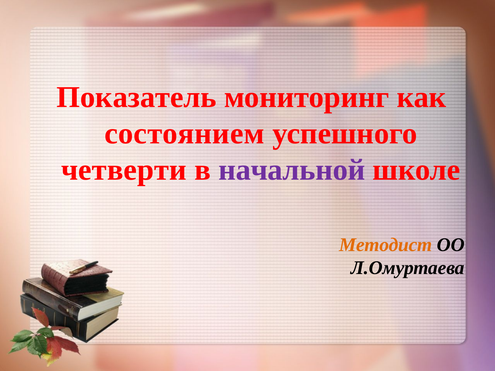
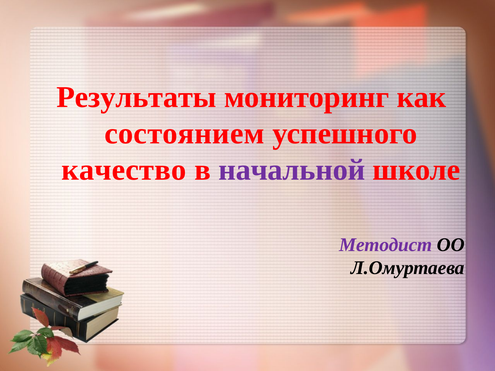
Показатель: Показатель -> Результаты (137, 97)
четверти: четверти -> качество (124, 170)
Методист colour: orange -> purple (386, 245)
